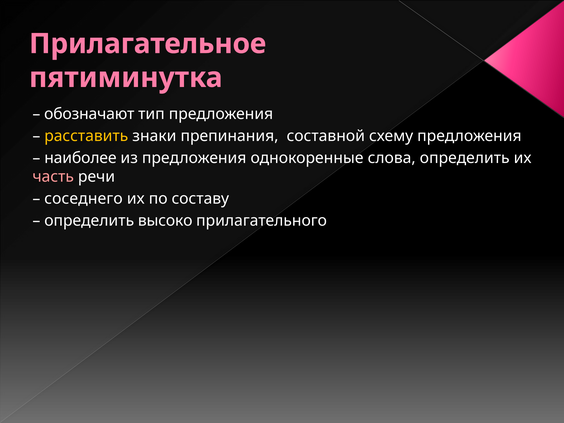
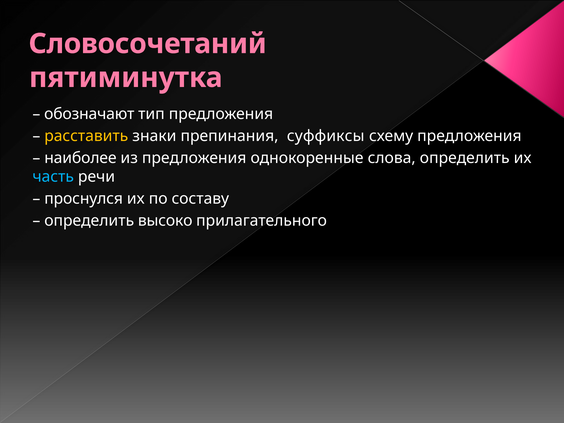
Прилагательное: Прилагательное -> Словосочетаний (148, 44)
составной: составной -> суффиксы (326, 136)
часть colour: pink -> light blue (53, 177)
соседнего: соседнего -> проснулся (84, 199)
